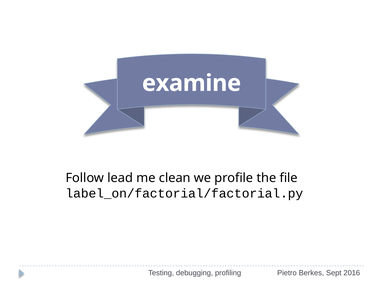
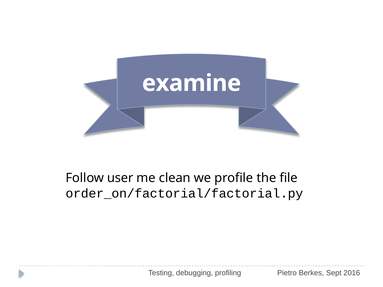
lead: lead -> user (120, 178)
label_on/factorial/factorial.py: label_on/factorial/factorial.py -> order_on/factorial/factorial.py (184, 193)
